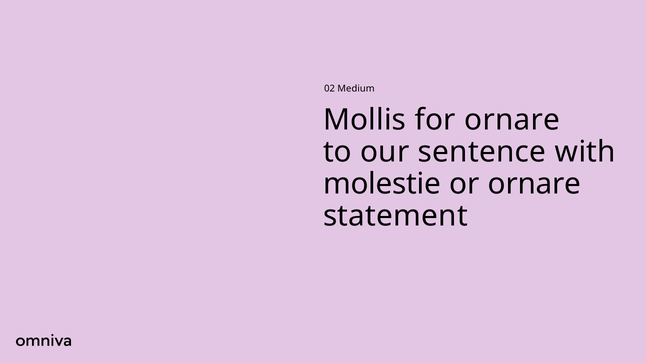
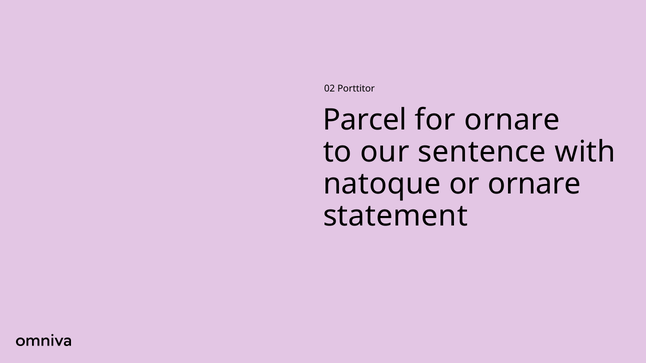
Medium: Medium -> Porttitor (356, 89)
Mollis: Mollis -> Parcel (365, 120)
molestie: molestie -> natoque (382, 184)
